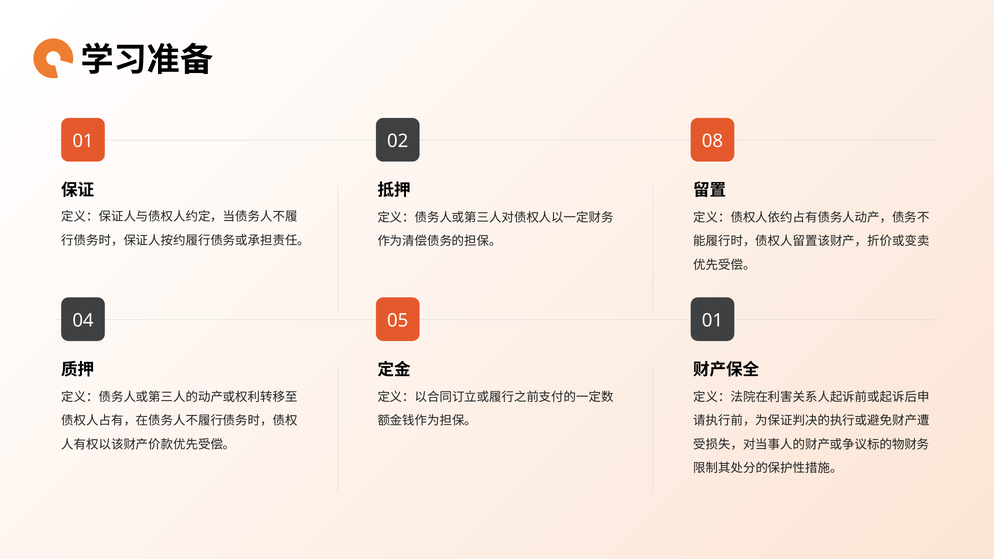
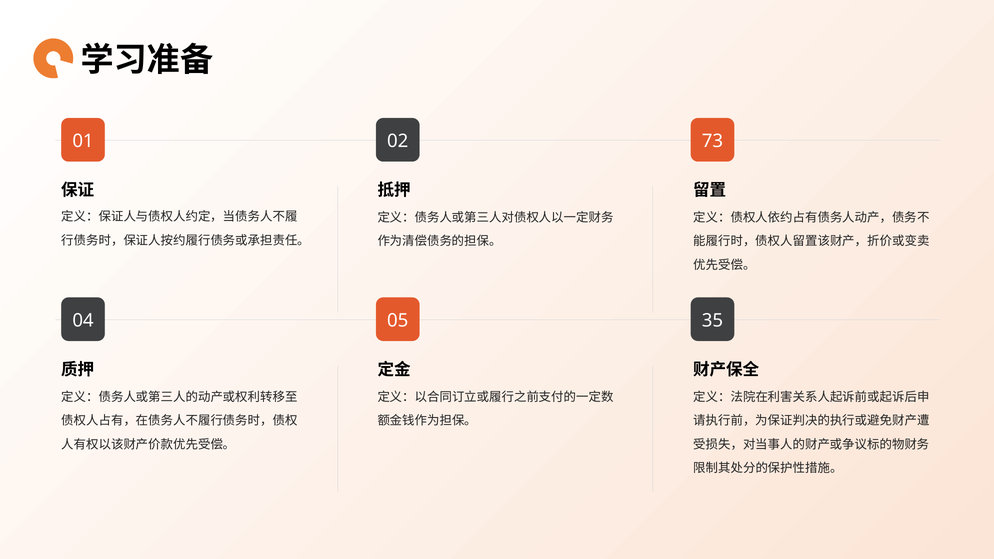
08: 08 -> 73 (712, 141)
05 01: 01 -> 35 (712, 321)
